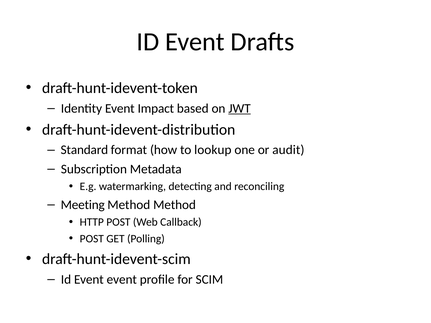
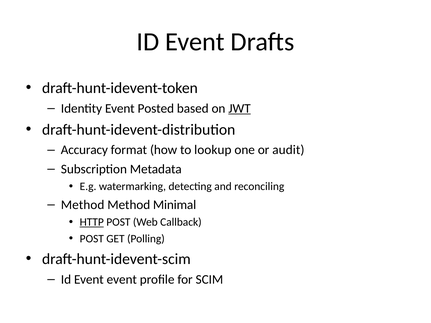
Impact: Impact -> Posted (156, 108)
Standard: Standard -> Accuracy (84, 150)
Meeting: Meeting -> Method (83, 205)
Method Method: Method -> Minimal (175, 205)
HTTP underline: none -> present (92, 222)
